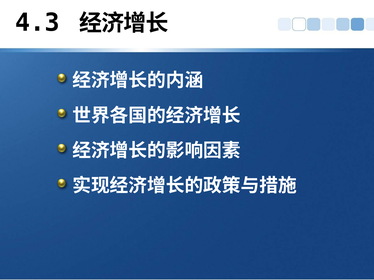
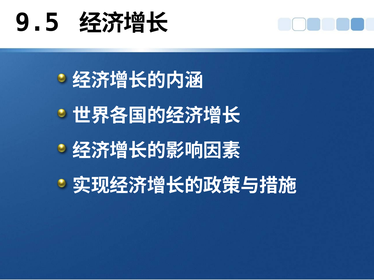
4.3: 4.3 -> 9.5 (37, 23)
